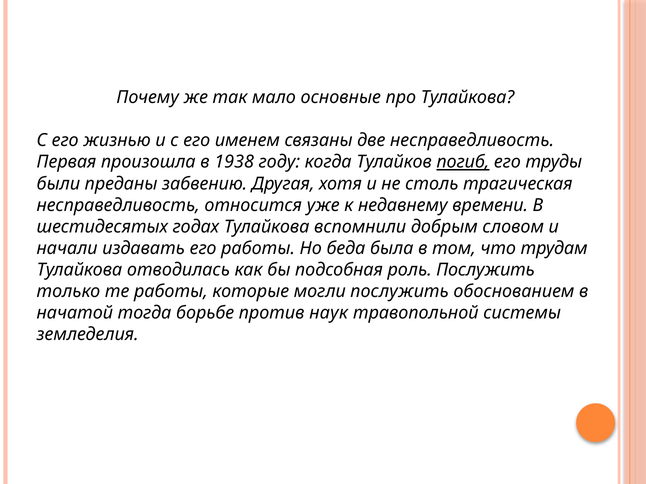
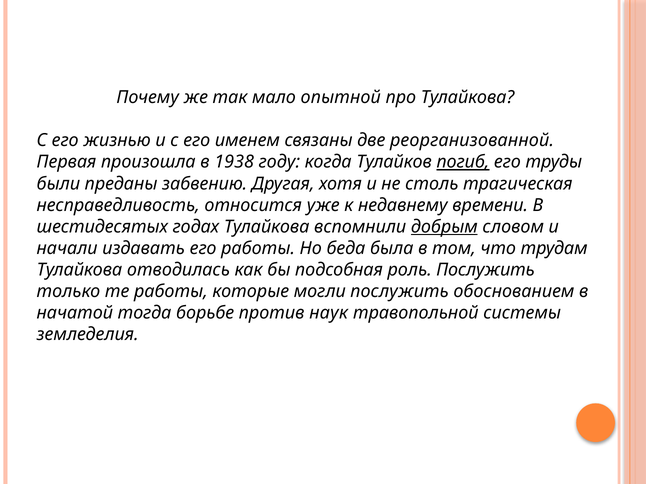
основные: основные -> опытной (341, 98)
две несправедливость: несправедливость -> реорганизованной (472, 141)
добрым underline: none -> present (444, 227)
